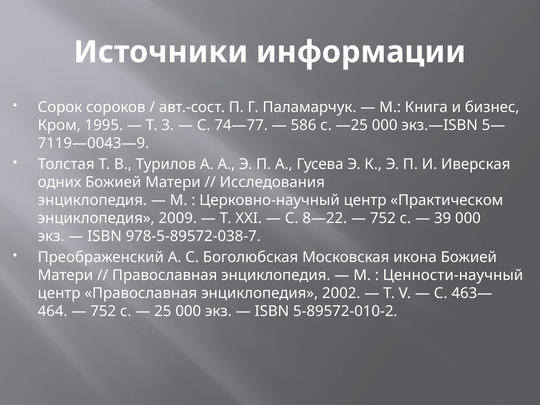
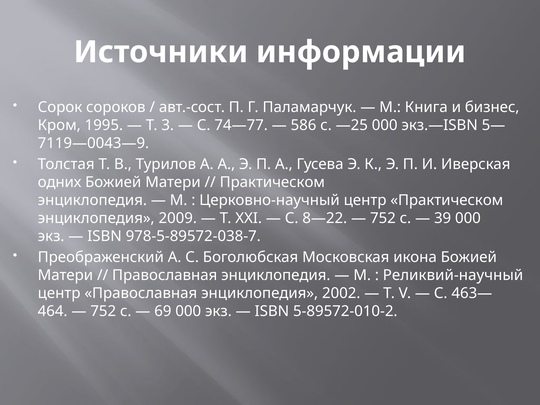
Исследования: Исследования -> Практическом (272, 182)
Ценности-научный: Ценности-научный -> Реликвий-научный (453, 275)
25: 25 -> 69 (163, 311)
